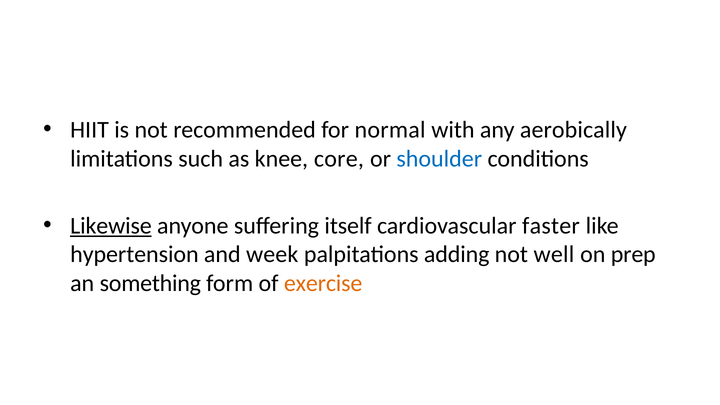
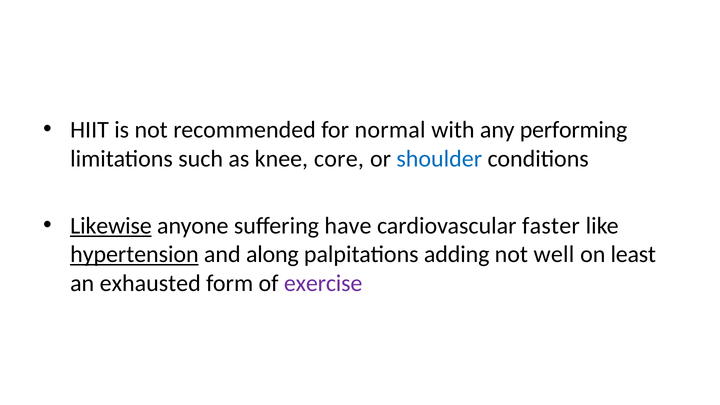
aerobically: aerobically -> performing (574, 130)
itself: itself -> have (348, 226)
hypertension underline: none -> present (134, 255)
week: week -> along (272, 255)
prep: prep -> least (633, 255)
something: something -> exhausted (150, 283)
exercise colour: orange -> purple (323, 283)
